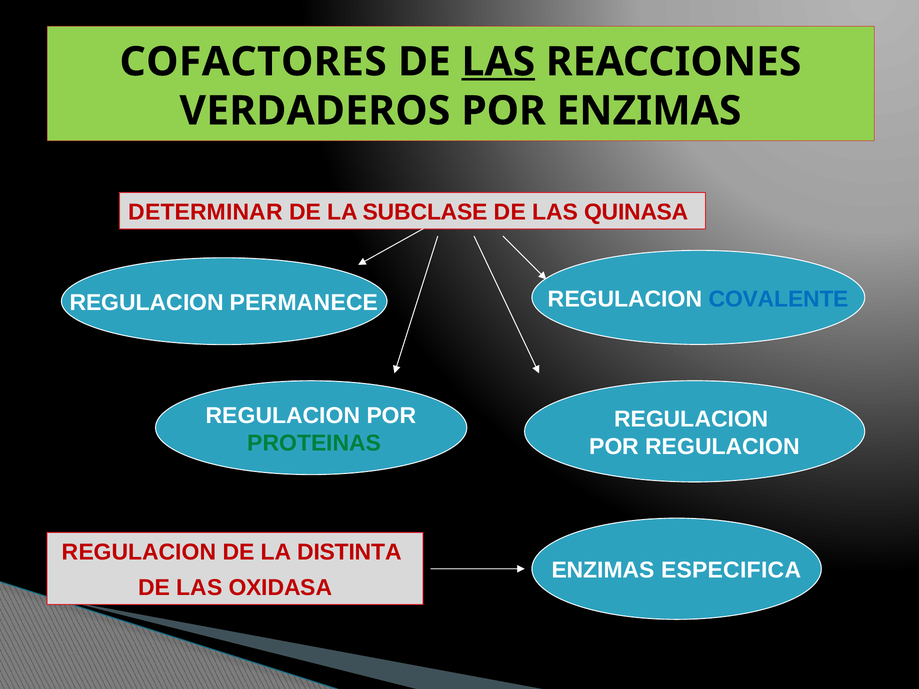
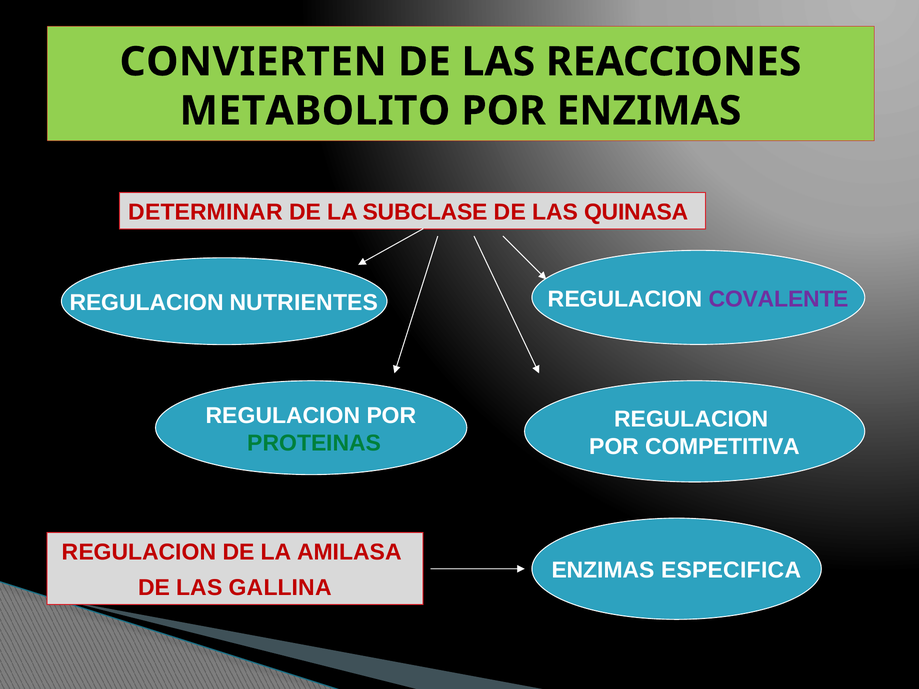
COFACTORES: COFACTORES -> CONVIERTEN (253, 62)
LAS underline: present -> none (498, 62)
VERDADEROS: VERDADEROS -> METABOLITO (315, 111)
PERMANECE: PERMANECE -> NUTRIENTES (304, 303)
COVALENTE colour: blue -> purple (779, 299)
POR REGULACION: REGULACION -> COMPETITIVA (723, 447)
DISTINTA: DISTINTA -> AMILASA (349, 553)
OXIDASA: OXIDASA -> GALLINA (280, 588)
